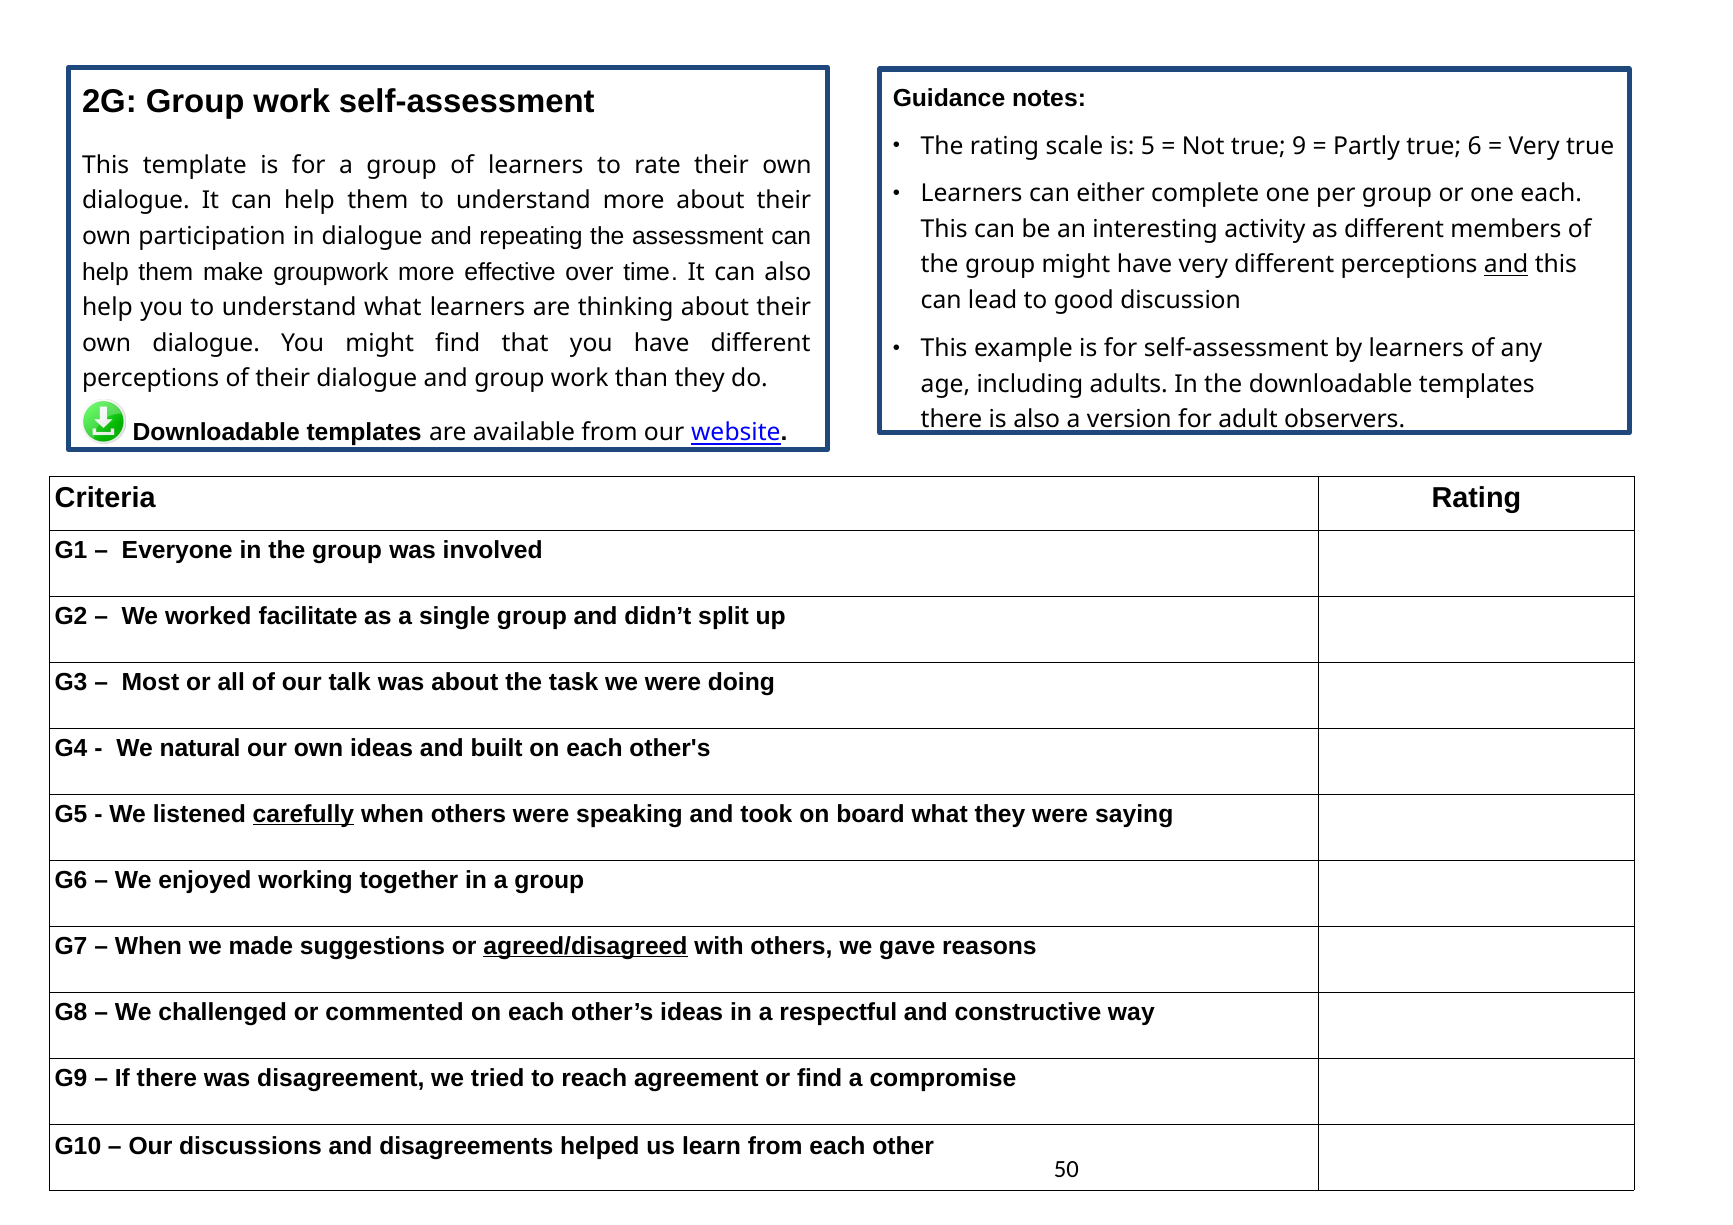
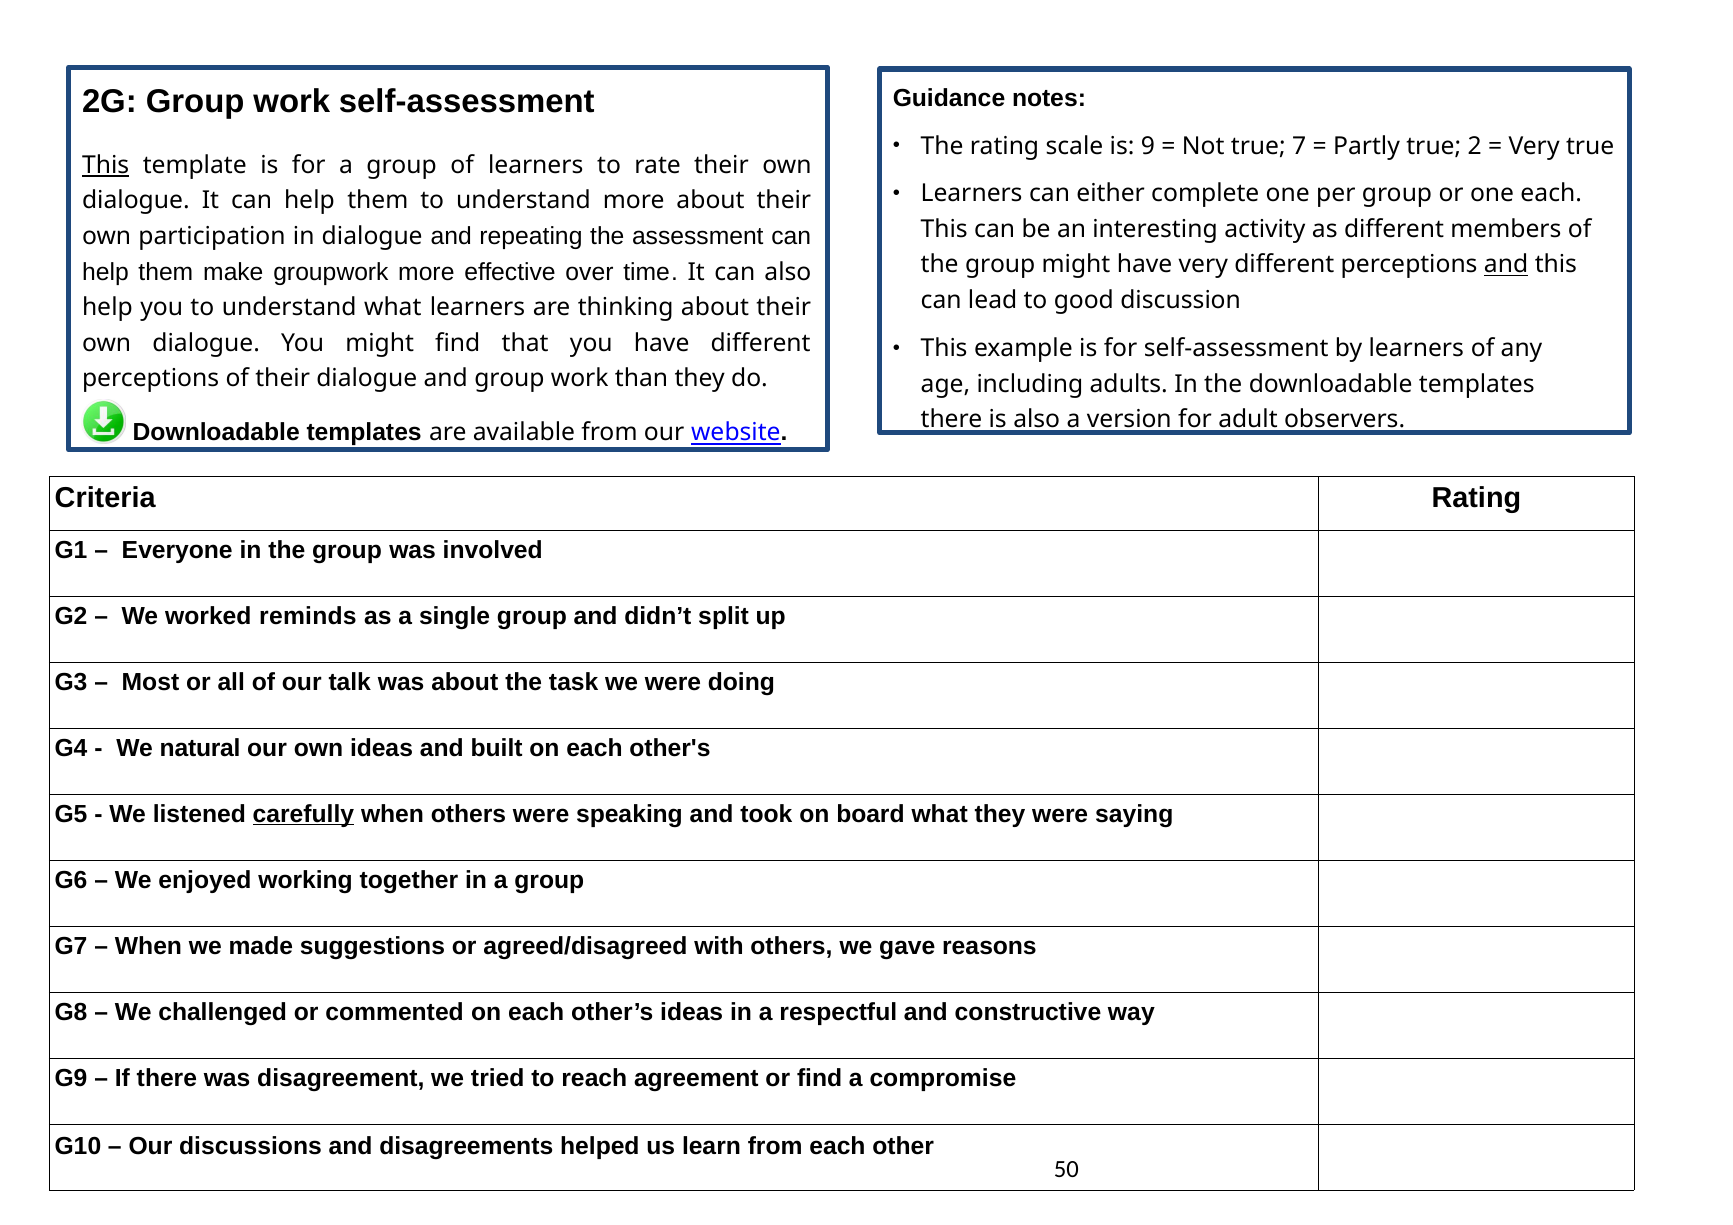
5: 5 -> 9 (1148, 146)
9: 9 -> 7 (1299, 146)
6: 6 -> 2 (1475, 146)
This underline: none -> present (106, 165)
facilitate: facilitate -> reminds (308, 616)
agreed/disagreed underline: present -> none (585, 947)
